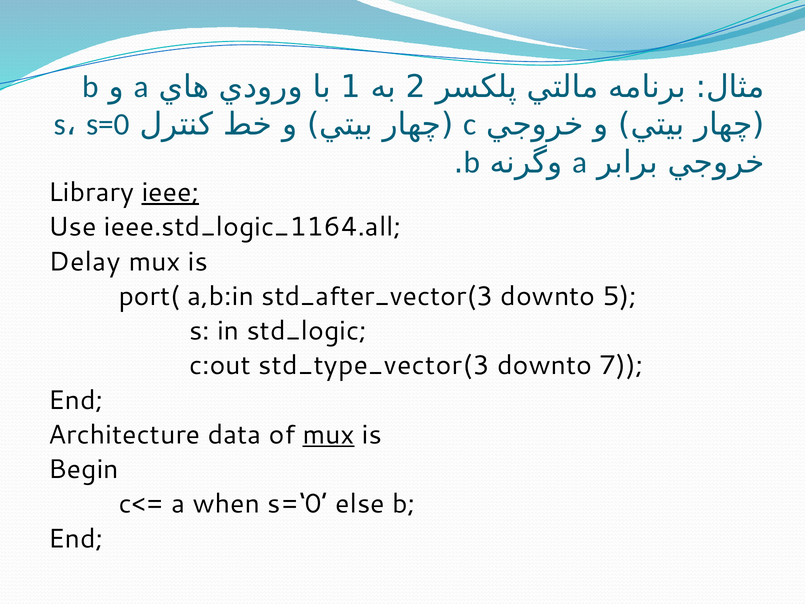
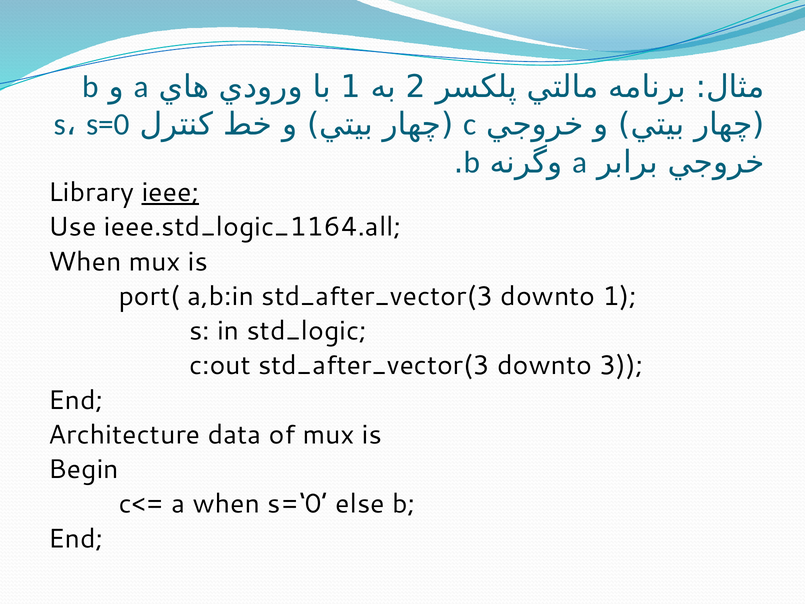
Delay: Delay -> When (85, 262)
downto 5: 5 -> 1 (620, 296)
c:out std_type_vector(3: std_type_vector(3 -> std_after_vector(3 (374, 365)
7: 7 -> 3 (621, 365)
mux underline: present -> none (329, 435)
